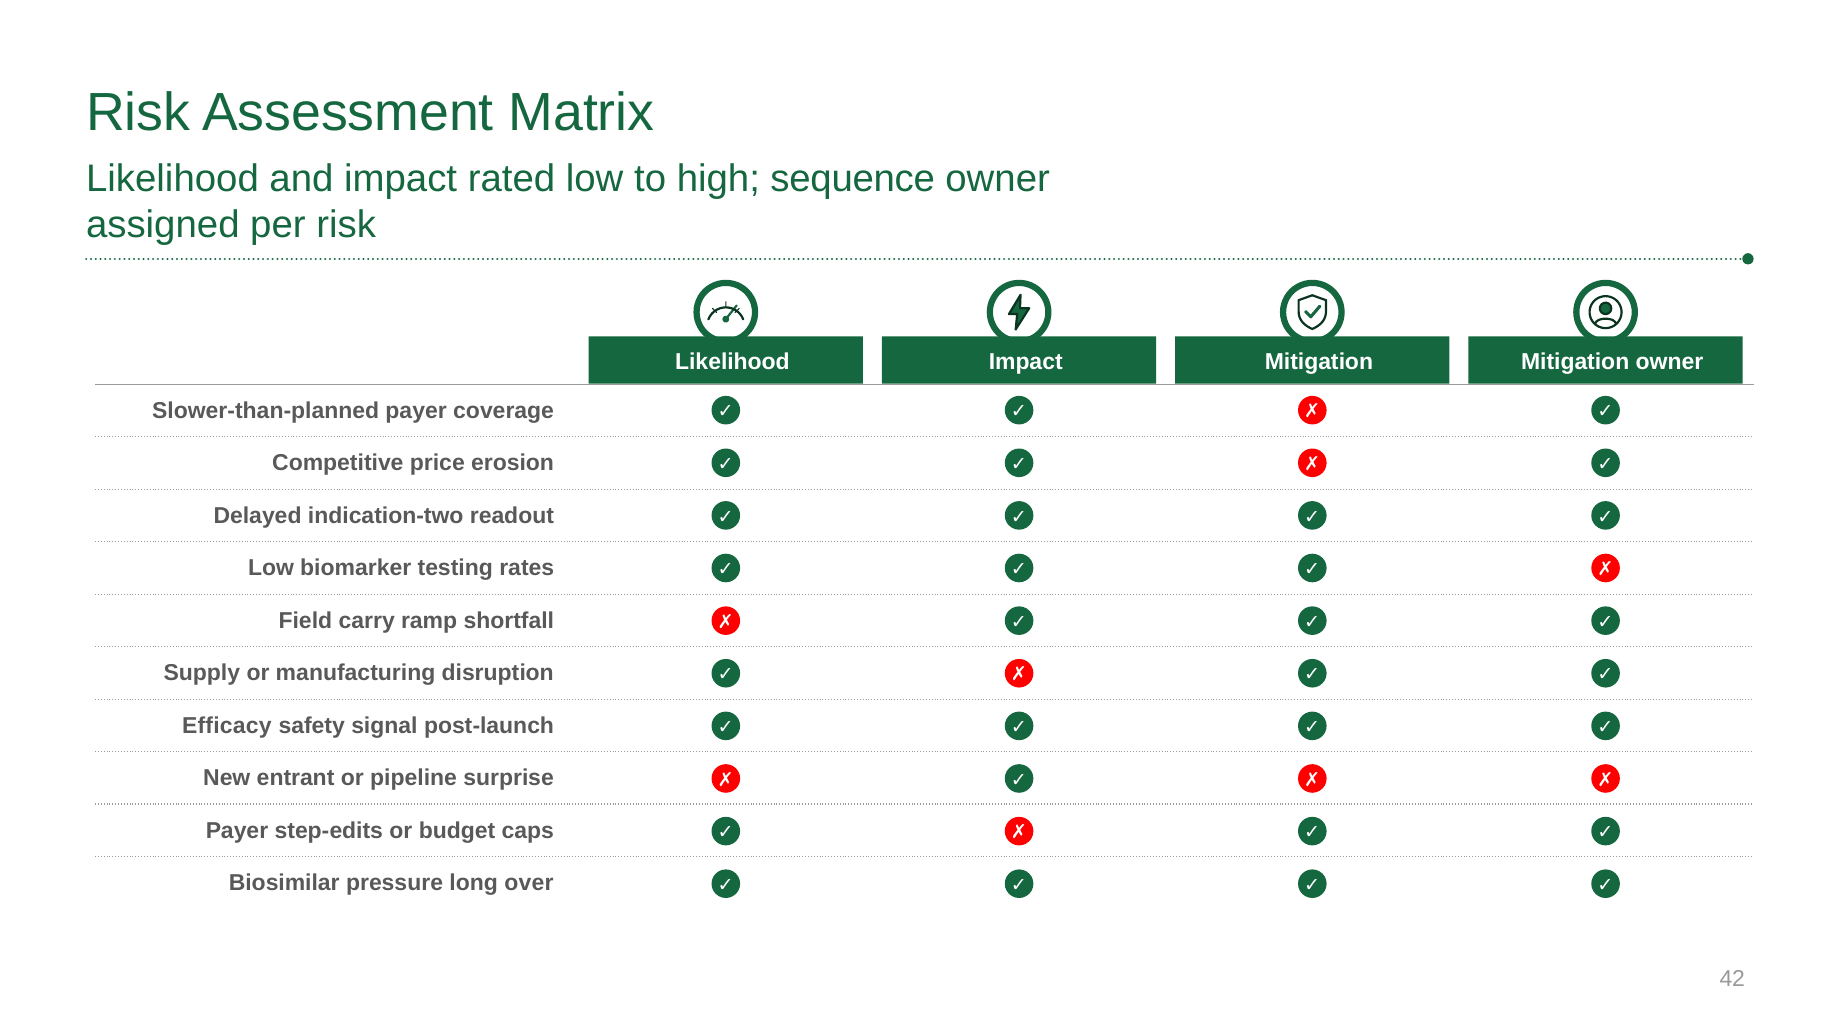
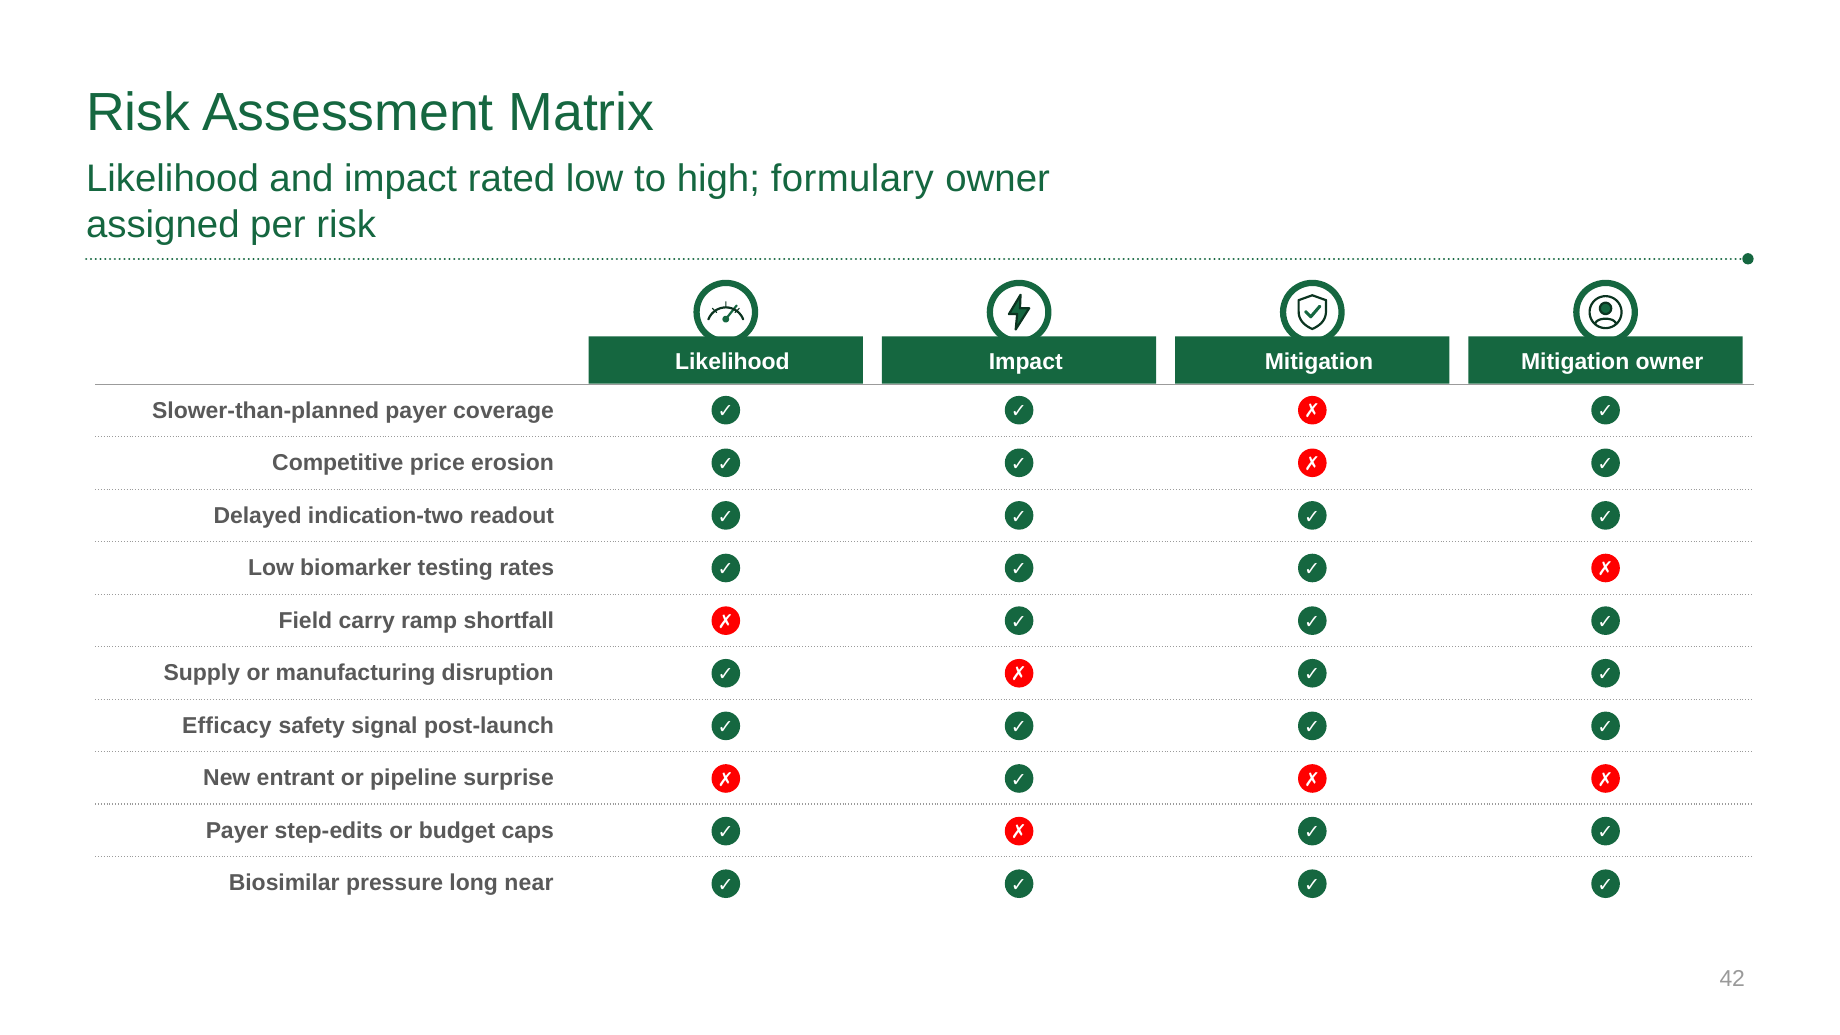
sequence: sequence -> formulary (852, 178)
over: over -> near (529, 883)
